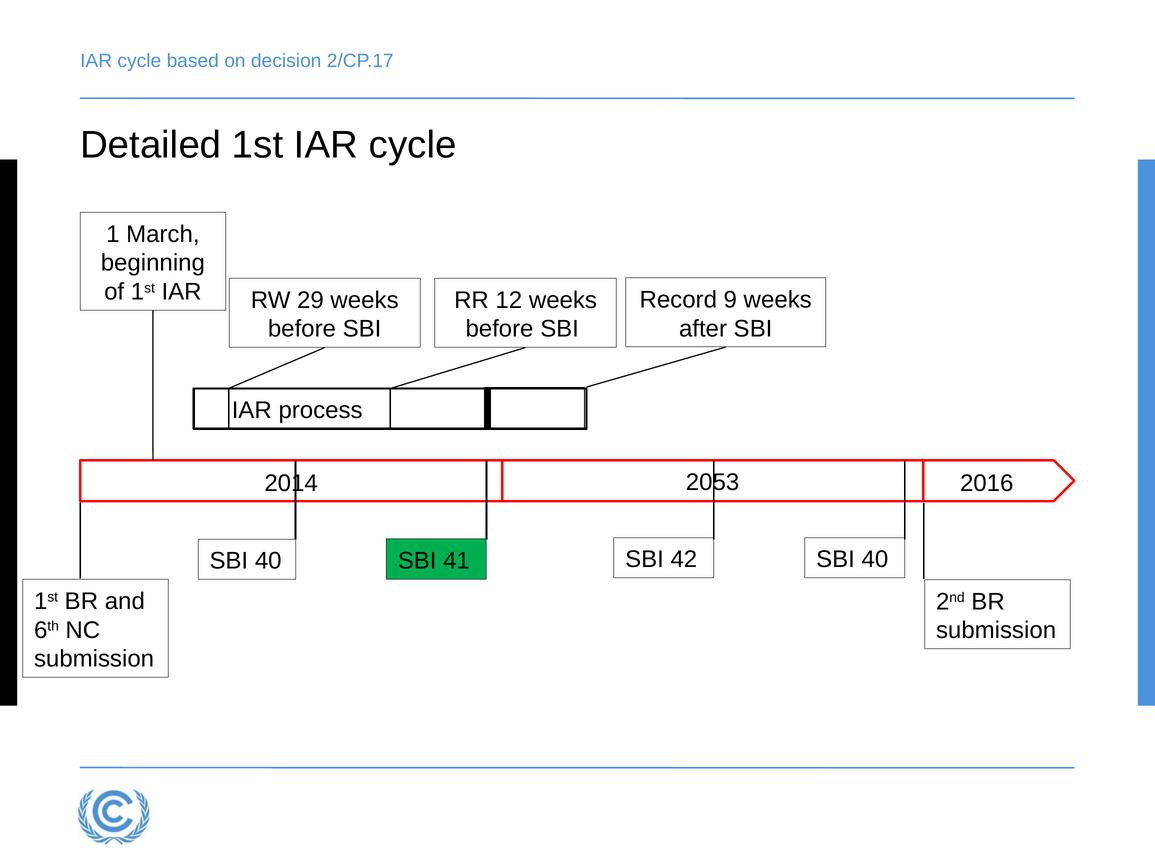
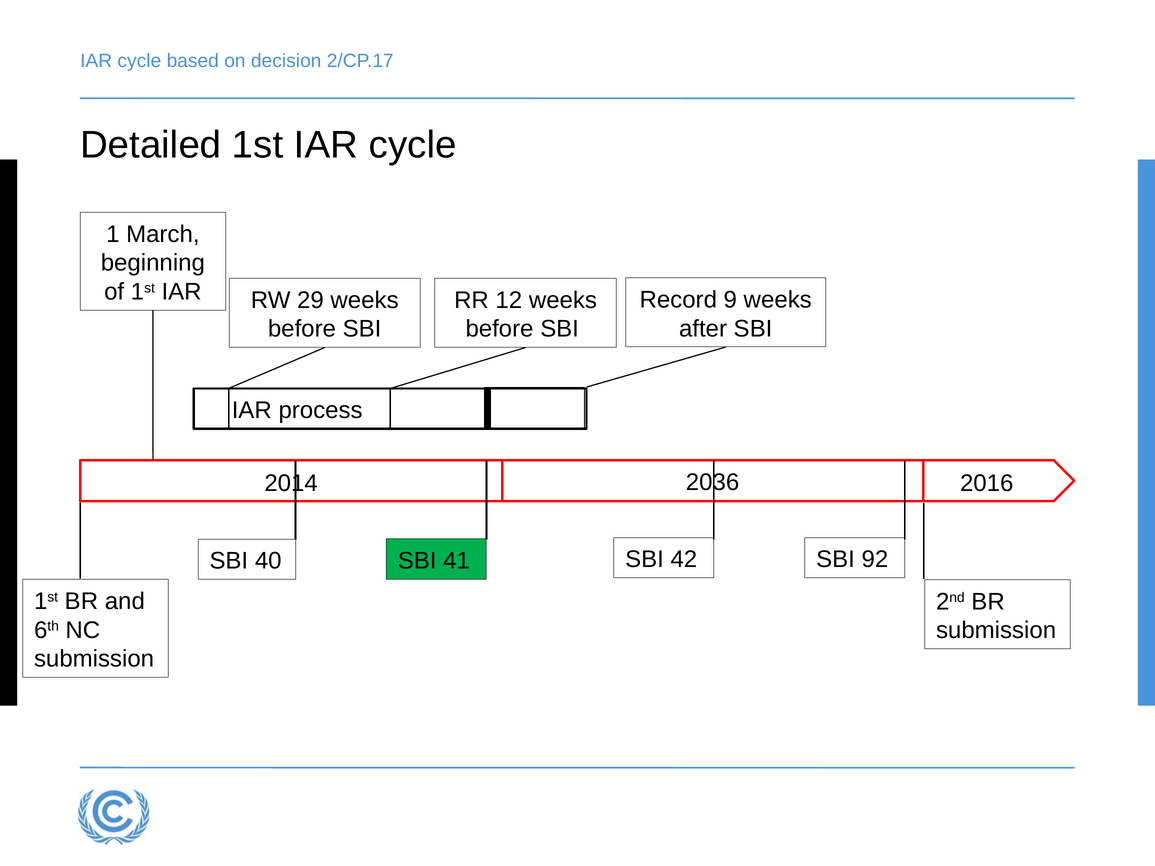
2053: 2053 -> 2036 (713, 482)
42 SBI 40: 40 -> 92 (875, 560)
